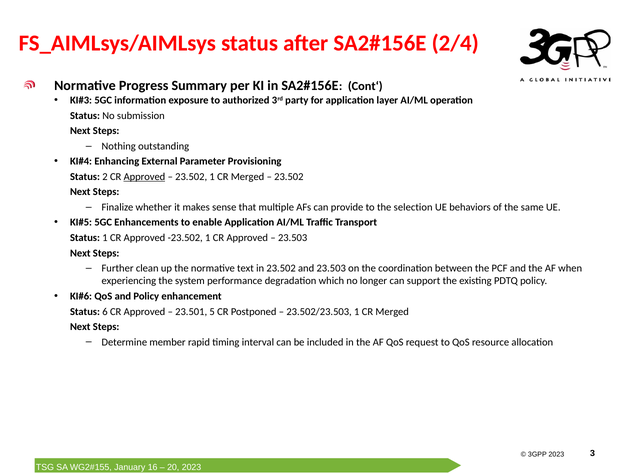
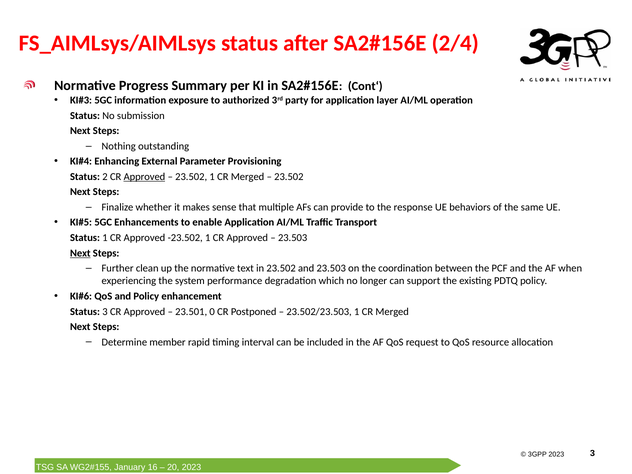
selection: selection -> response (413, 207)
Next underline: none -> present (80, 253)
Status 6: 6 -> 3 (105, 312)
5: 5 -> 0 (212, 312)
